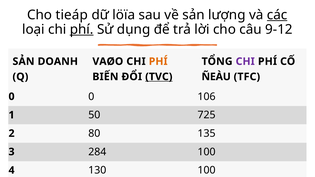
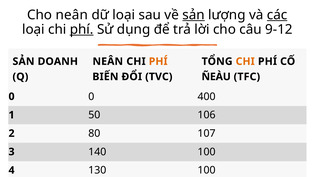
Cho tieáp: tieáp -> neân (72, 15)
dữ löïa: löïa -> loại (124, 15)
sản underline: none -> present (194, 15)
VAØO: VAØO -> NEÂN (108, 62)
CHI colour: purple -> orange (245, 62)
TVC underline: present -> none (159, 77)
106: 106 -> 400 (207, 97)
725: 725 -> 106 (207, 115)
135: 135 -> 107 (207, 134)
284: 284 -> 140 (97, 152)
